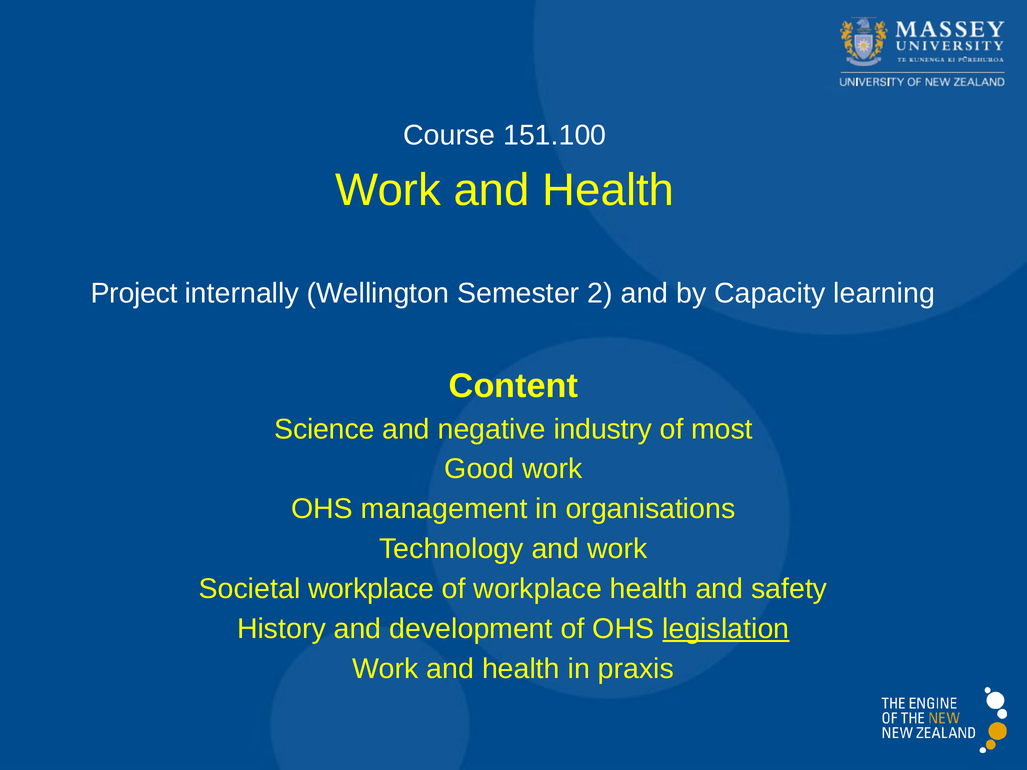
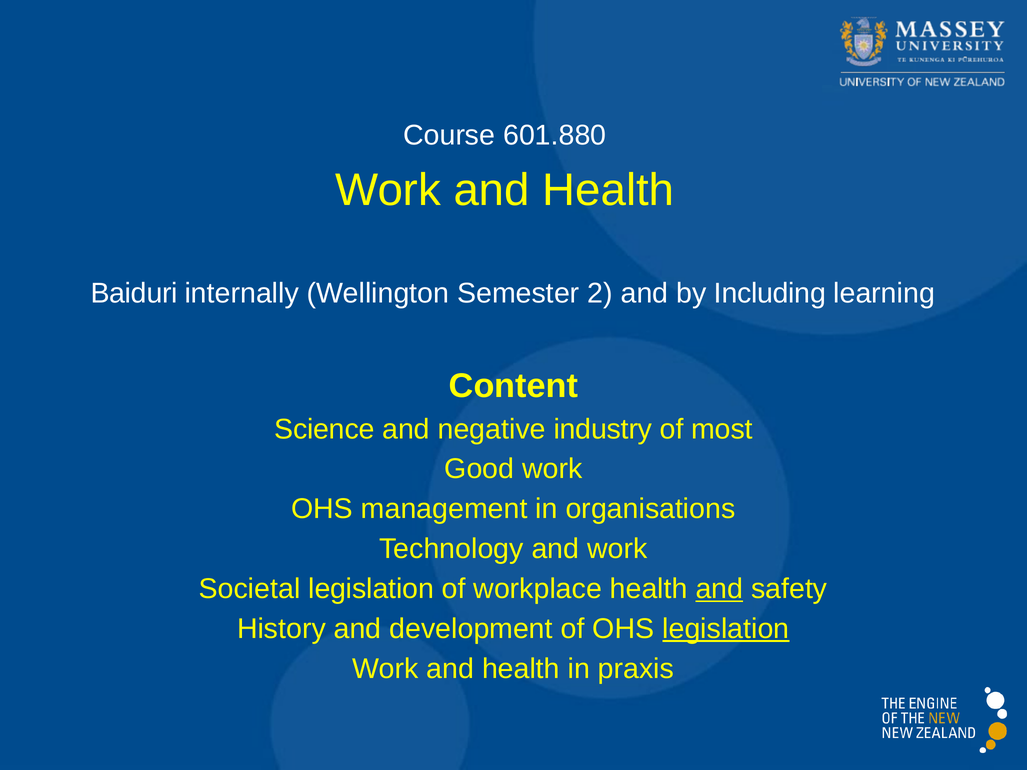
151.100: 151.100 -> 601.880 (555, 135)
Project: Project -> Baiduri (134, 293)
Capacity: Capacity -> Including (770, 293)
Societal workplace: workplace -> legislation (371, 589)
and underline: none -> present (719, 589)
